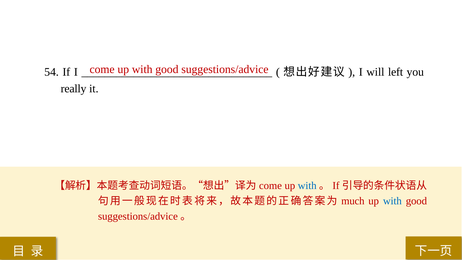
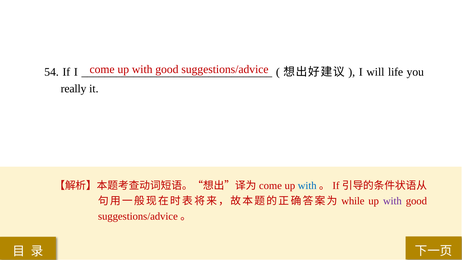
left: left -> life (396, 72)
much: much -> while (353, 201)
with colour: blue -> purple (392, 201)
